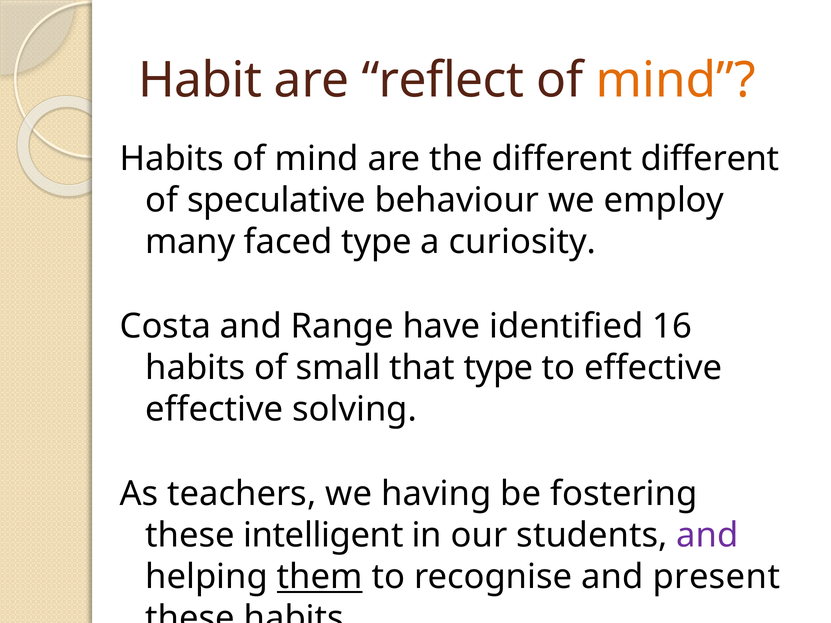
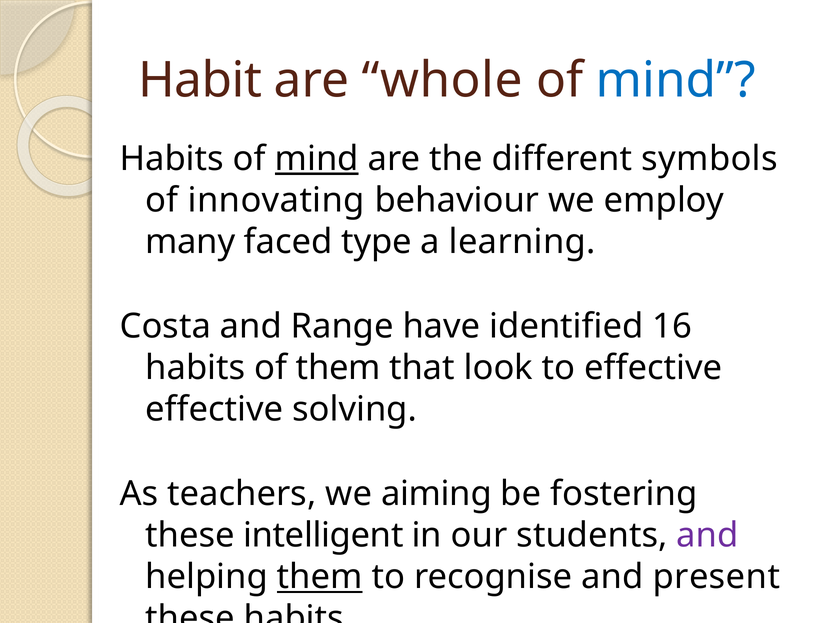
reflect: reflect -> whole (442, 80)
mind colour: orange -> blue (676, 80)
mind underline: none -> present (317, 159)
different different: different -> symbols (710, 159)
speculative: speculative -> innovating (276, 200)
curiosity: curiosity -> learning (522, 242)
of small: small -> them (338, 368)
that type: type -> look (498, 368)
having: having -> aiming (436, 494)
